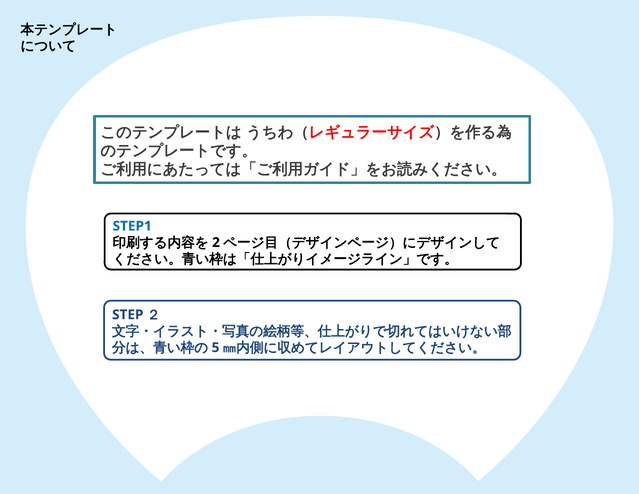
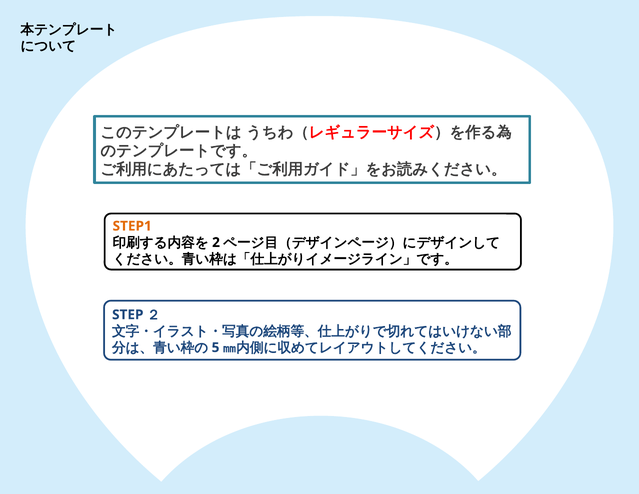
STEP1 colour: blue -> orange (132, 226)
